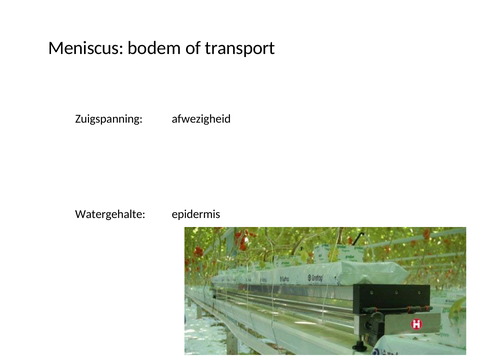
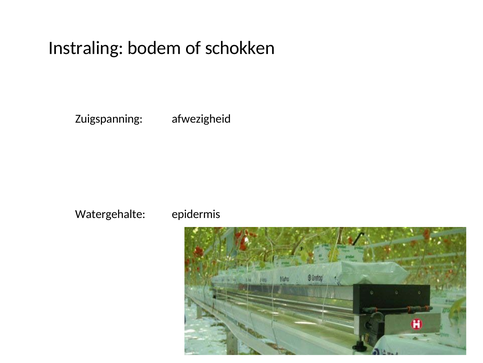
Meniscus: Meniscus -> Instraling (86, 48)
transport: transport -> schokken (240, 48)
